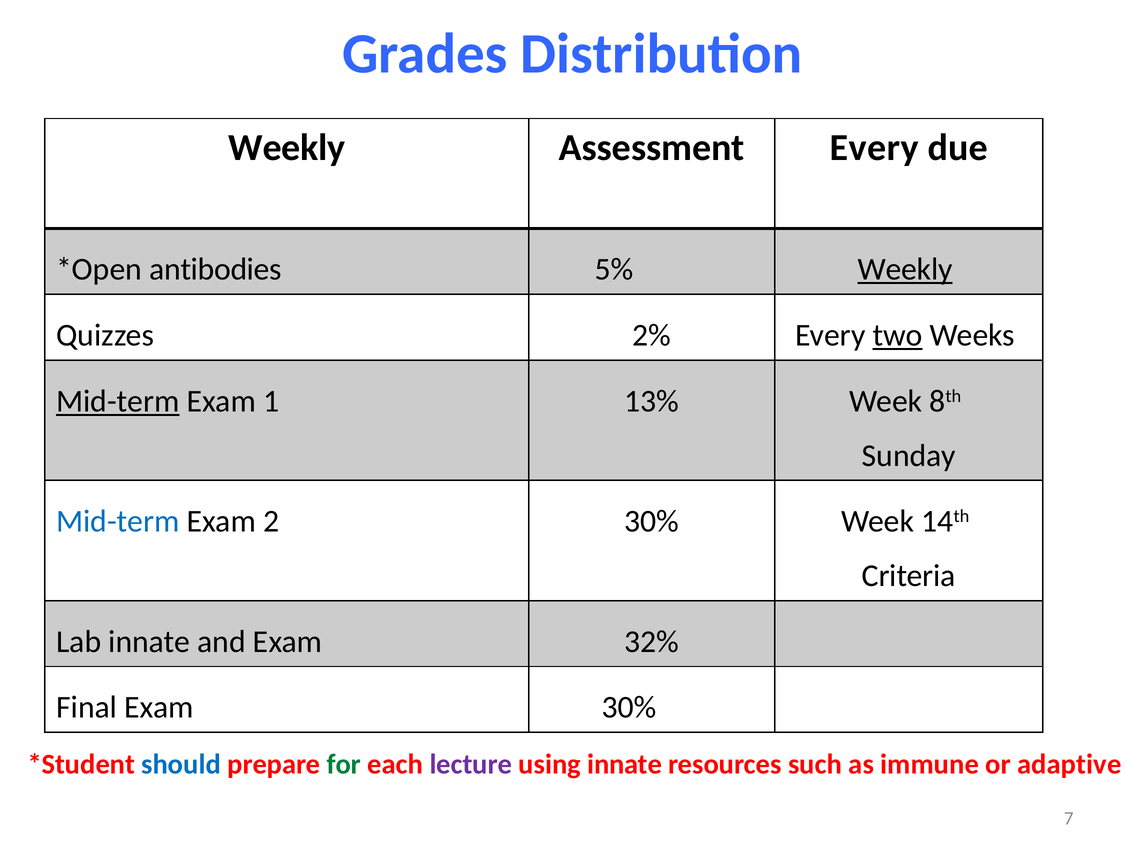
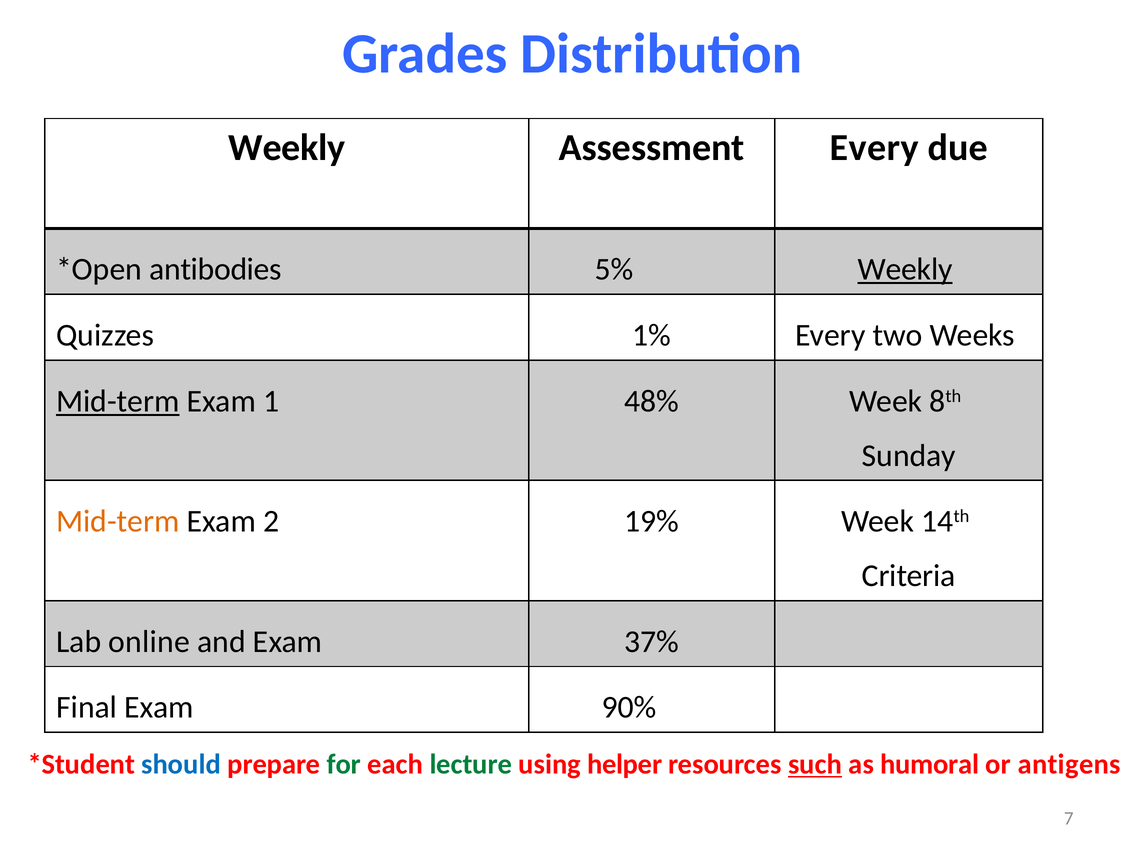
2%: 2% -> 1% (652, 335)
two underline: present -> none (898, 335)
13%: 13% -> 48% (652, 401)
Mid-term colour: blue -> orange (118, 521)
2 30%: 30% -> 19% (652, 521)
Lab innate: innate -> online (149, 641)
32%: 32% -> 37% (652, 641)
Exam 30%: 30% -> 90% (629, 707)
lecture colour: purple -> green (471, 764)
using innate: innate -> helper (625, 764)
such underline: none -> present (815, 764)
immune: immune -> humoral (930, 764)
adaptive: adaptive -> antigens (1069, 764)
